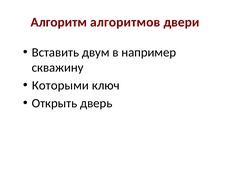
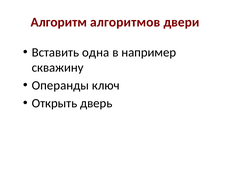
двум: двум -> одна (96, 52)
Которыми: Которыми -> Операнды (60, 86)
